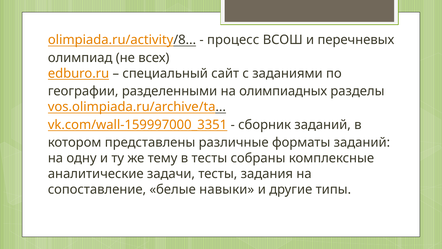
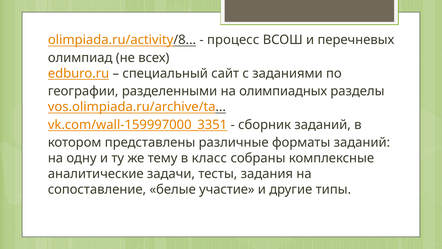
в тесты: тесты -> класс (209, 158)
навыки: навыки -> участие (227, 189)
